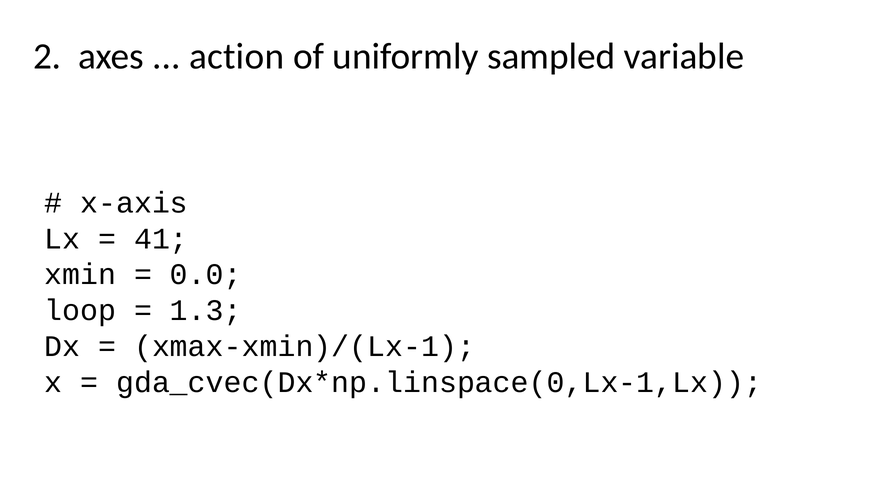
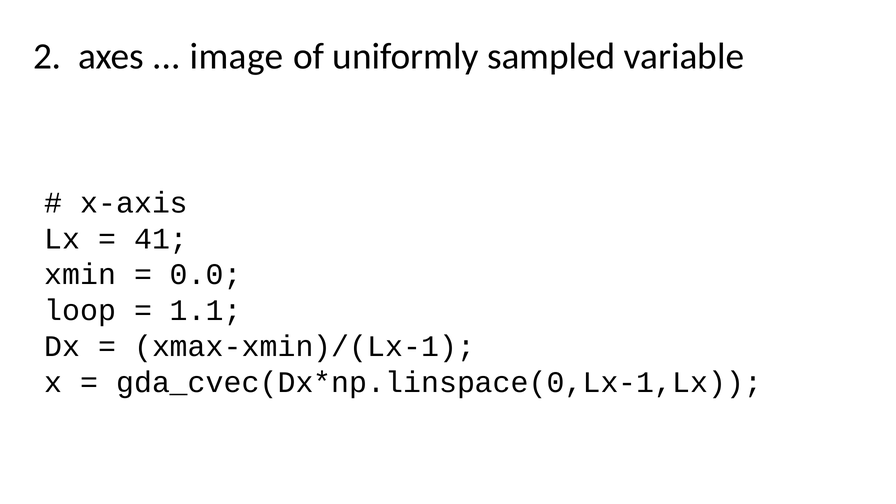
action: action -> image (237, 57)
1.3: 1.3 -> 1.1 (206, 310)
